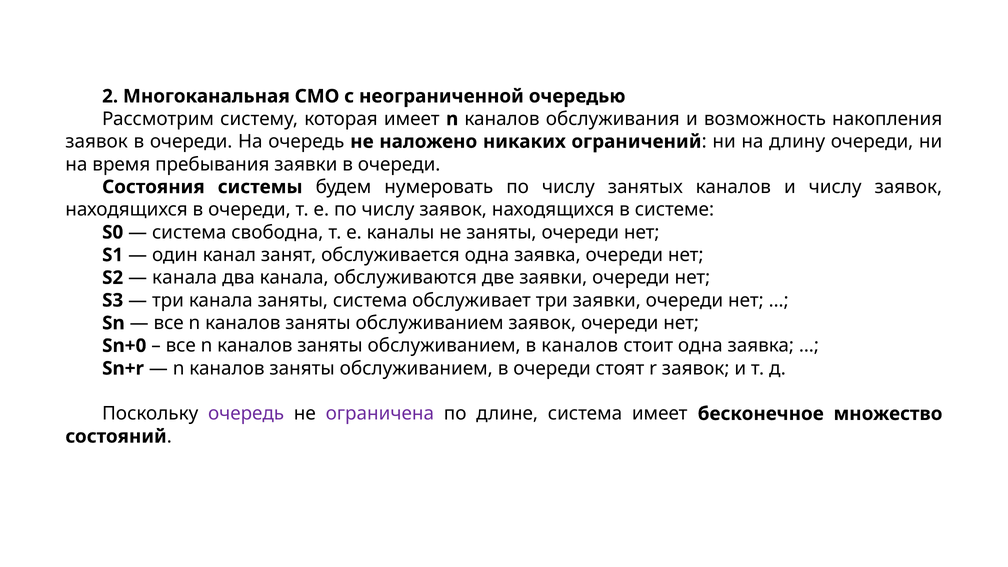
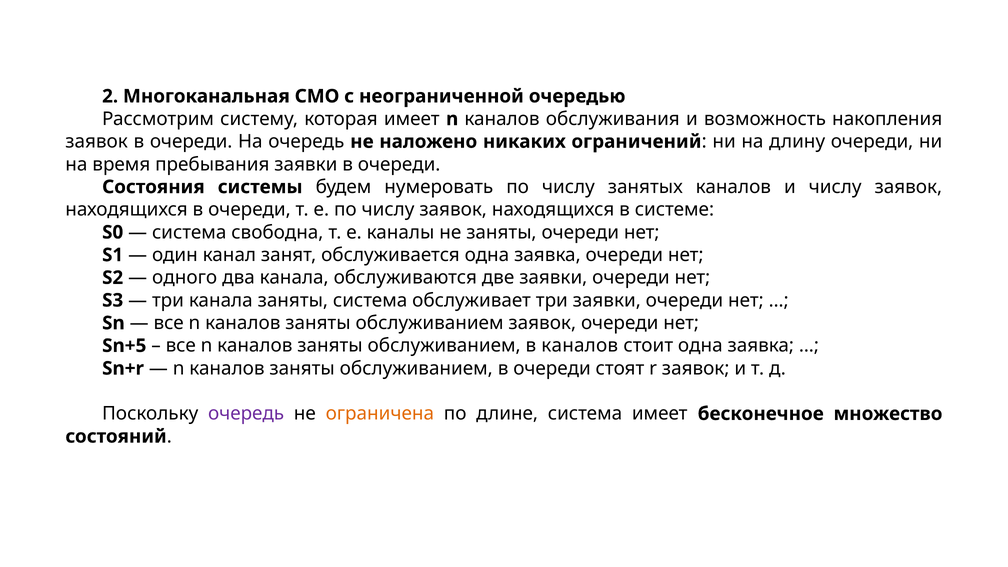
канала: канала -> одного (185, 278)
Sn+0: Sn+0 -> Sn+5 (124, 346)
ограничена colour: purple -> orange (380, 414)
